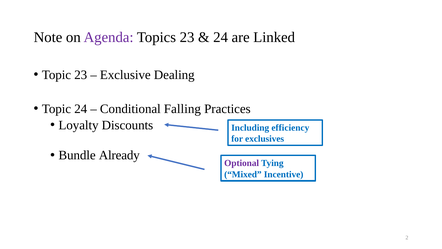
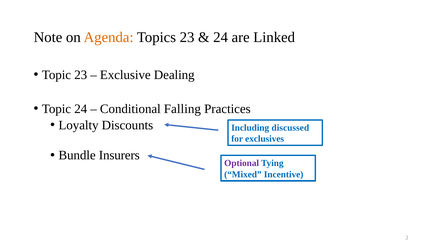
Agenda colour: purple -> orange (109, 37)
efficiency: efficiency -> discussed (290, 128)
Already: Already -> Insurers (119, 155)
